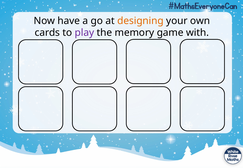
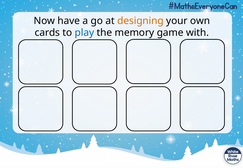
play colour: purple -> blue (84, 33)
